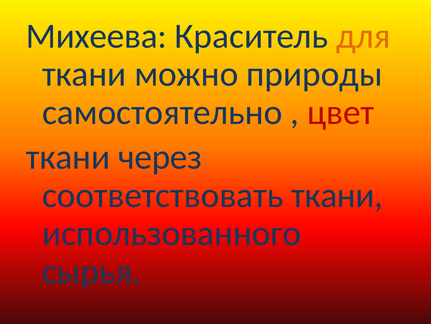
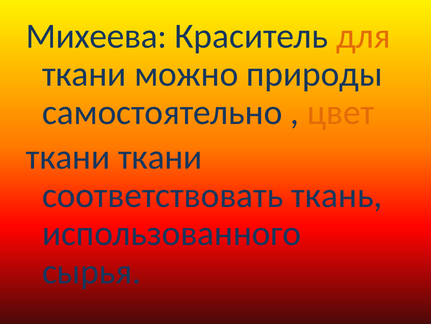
цвет colour: red -> orange (341, 112)
ткани через: через -> ткани (160, 157)
соответствовать ткани: ткани -> ткань (337, 195)
